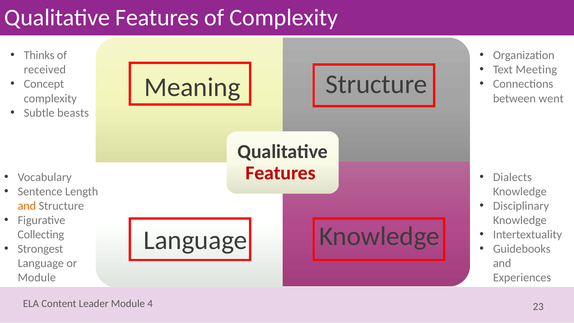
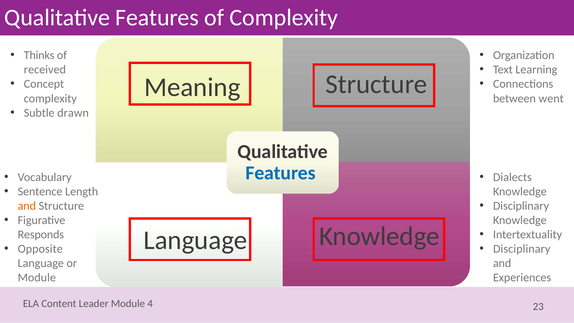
Meeting: Meeting -> Learning (536, 70)
beasts: beasts -> drawn (73, 113)
Features colour: red -> blue (281, 173)
Collecting: Collecting -> Responds (41, 234)
Strongest: Strongest -> Opposite (40, 249)
Guidebooks: Guidebooks -> Disciplinary (522, 249)
